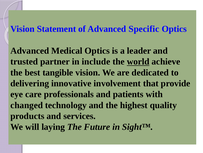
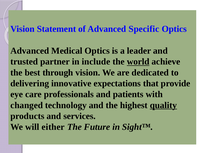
tangible: tangible -> through (58, 72)
involvement: involvement -> expectations (117, 83)
quality underline: none -> present (163, 105)
laying: laying -> either (53, 126)
